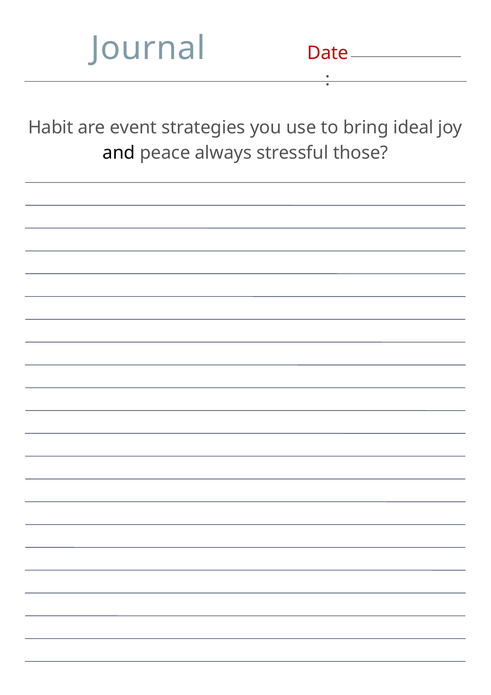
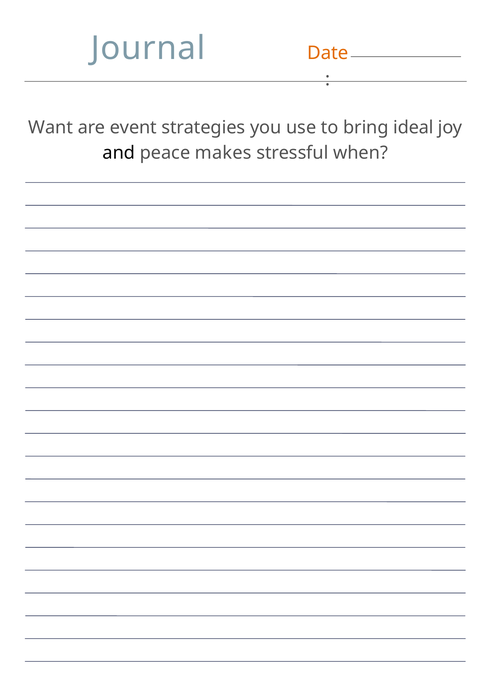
Date colour: red -> orange (328, 53)
Habit: Habit -> Want (51, 127)
always: always -> makes (223, 153)
those: those -> when (361, 153)
